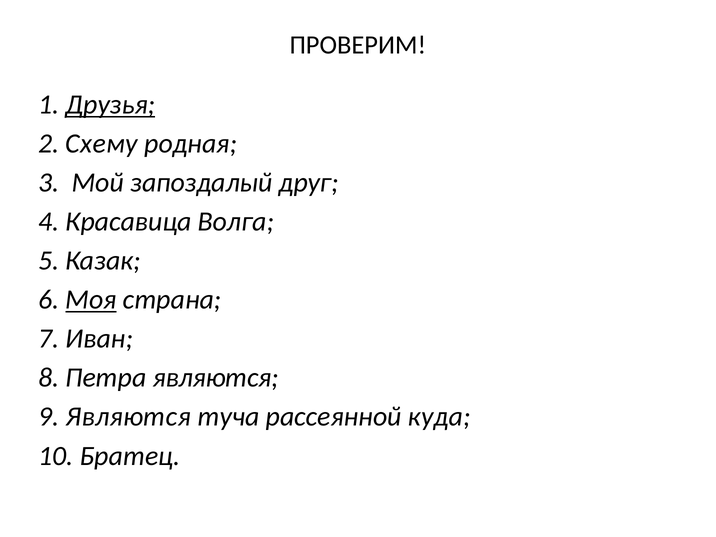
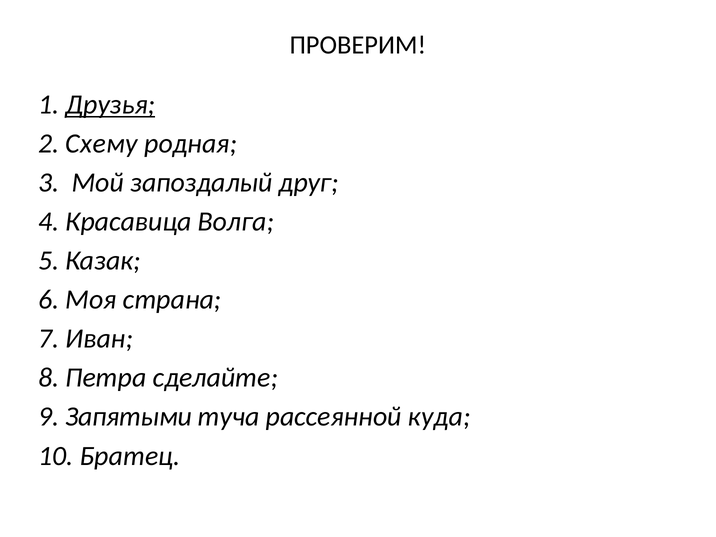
Моя underline: present -> none (91, 300)
Петра являются: являются -> сделайте (216, 378)
9 Являются: Являются -> Запятыми (129, 417)
